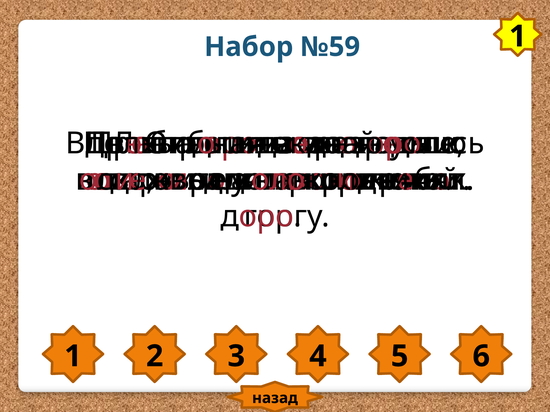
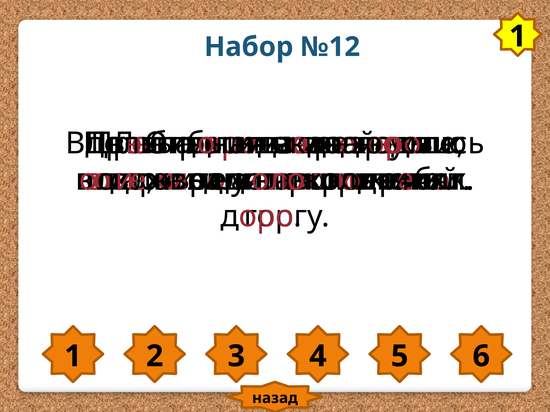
№59: №59 -> №12 (330, 47)
